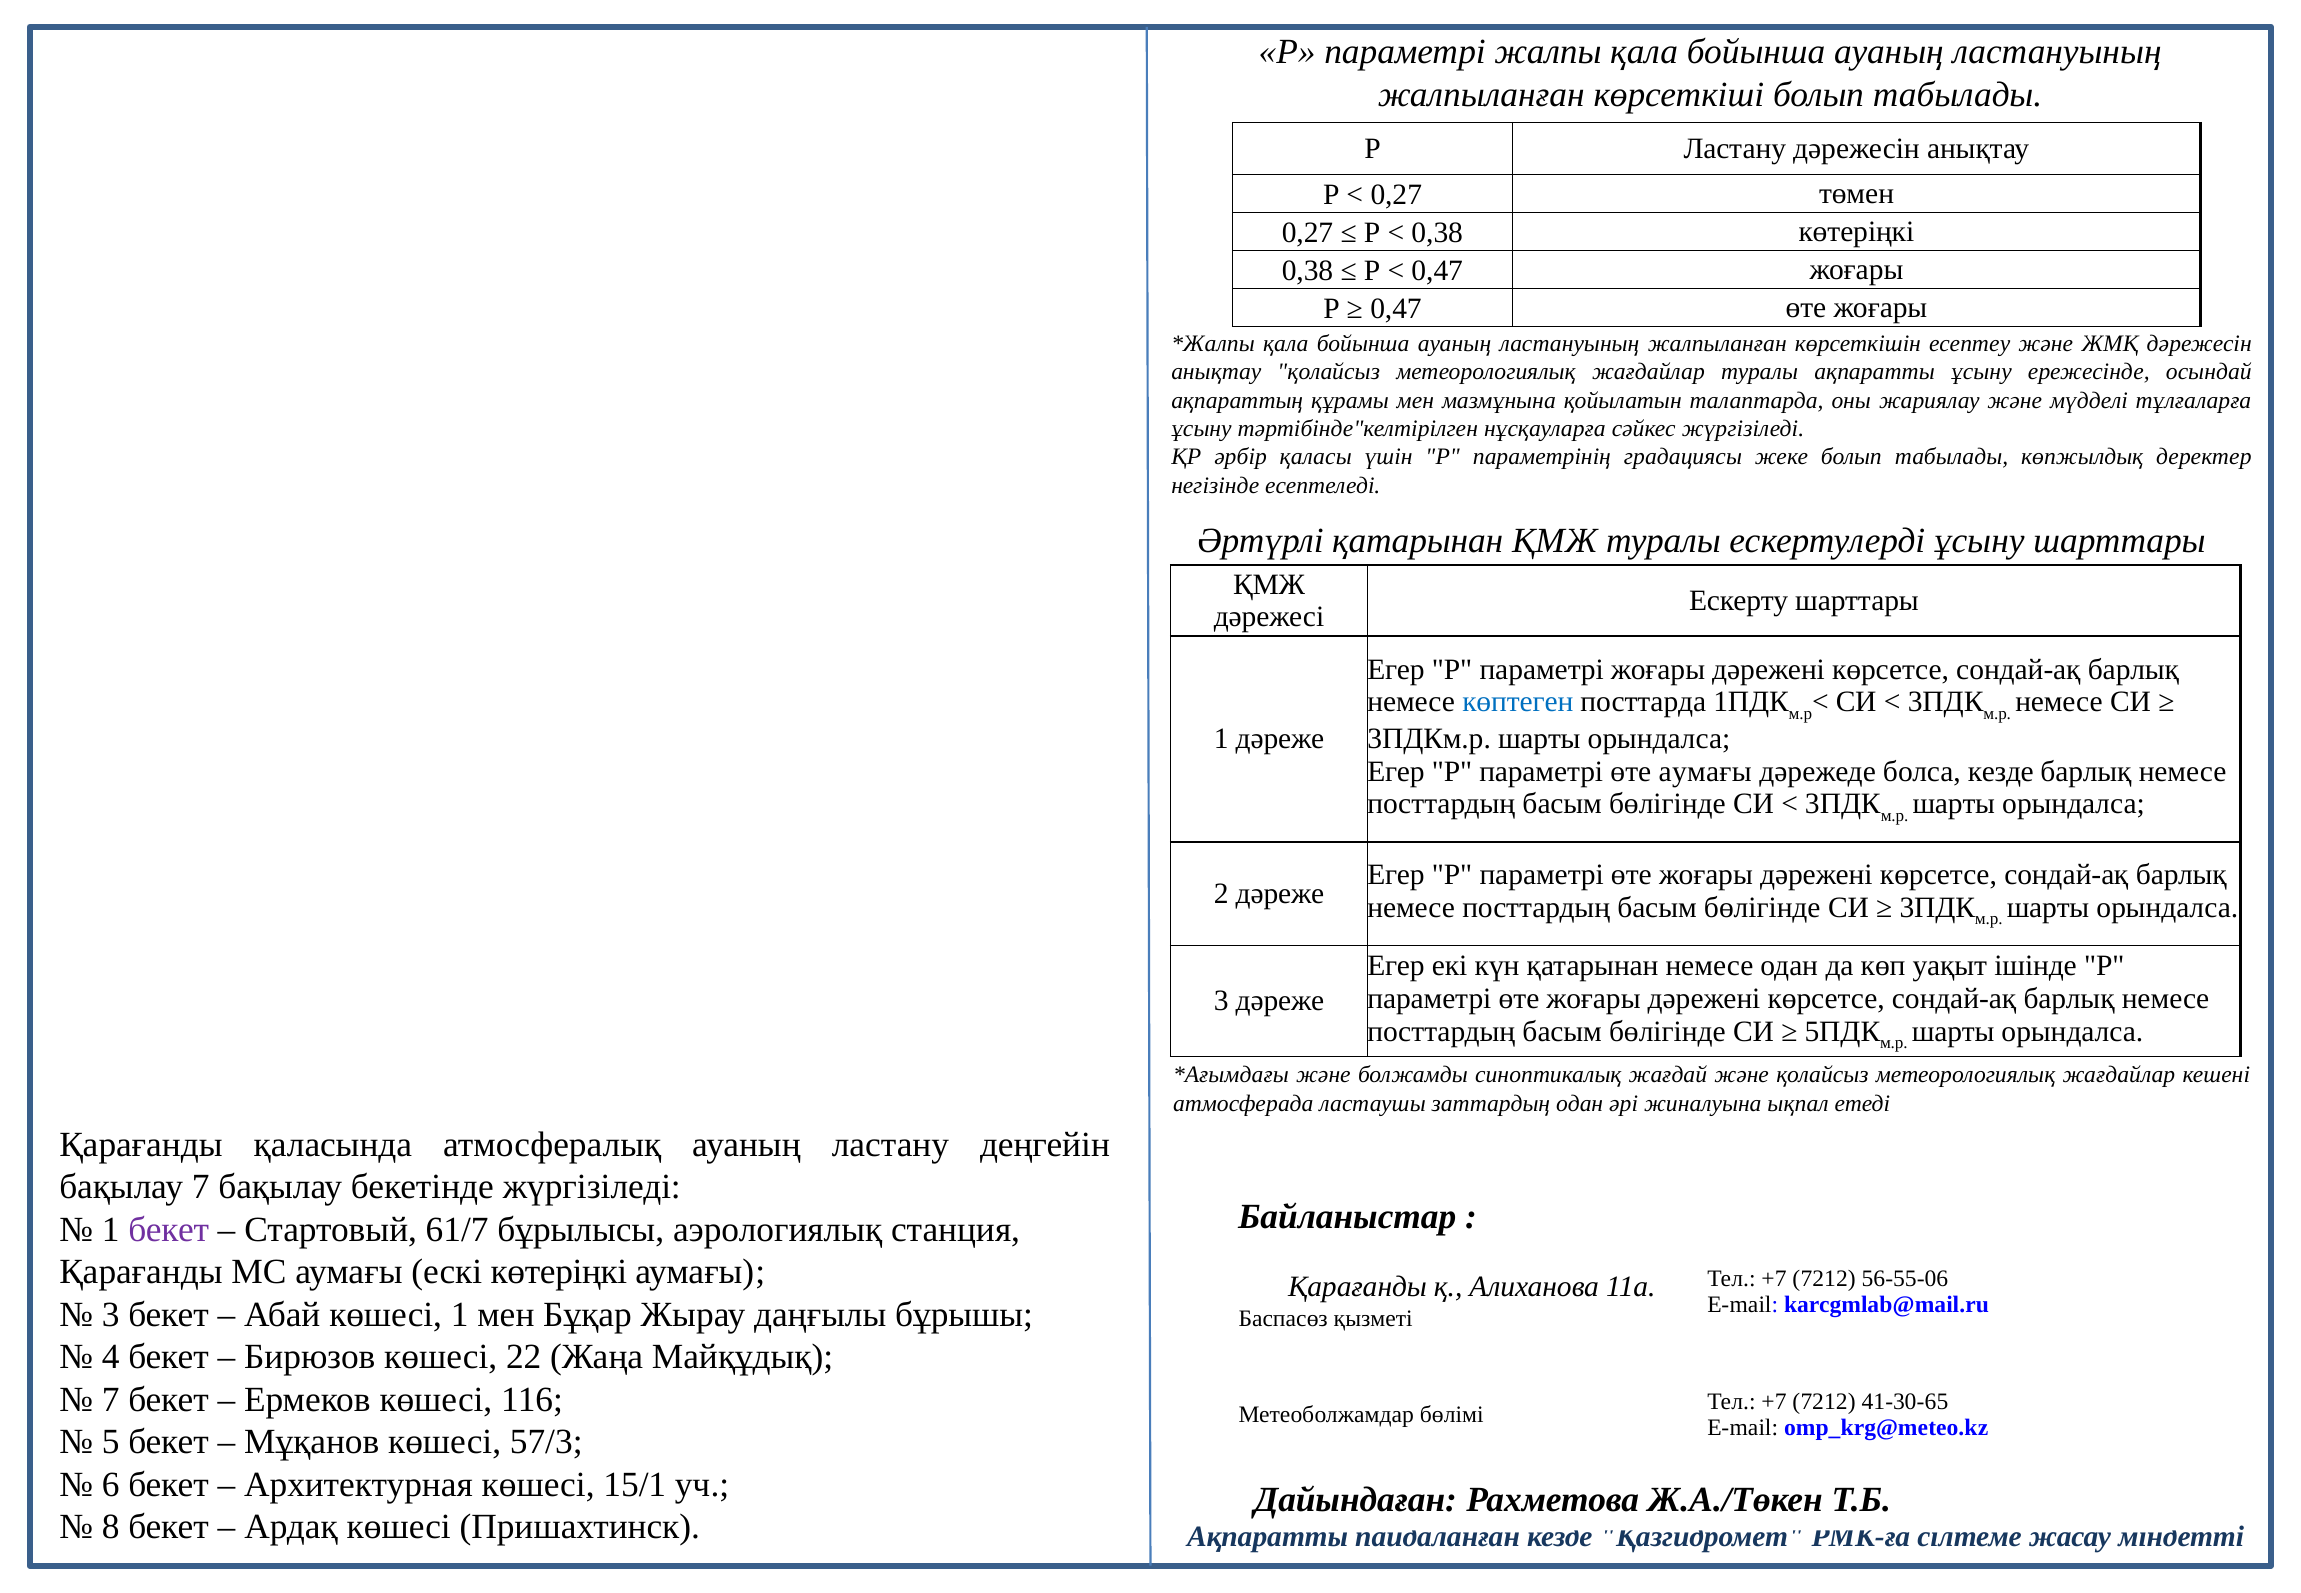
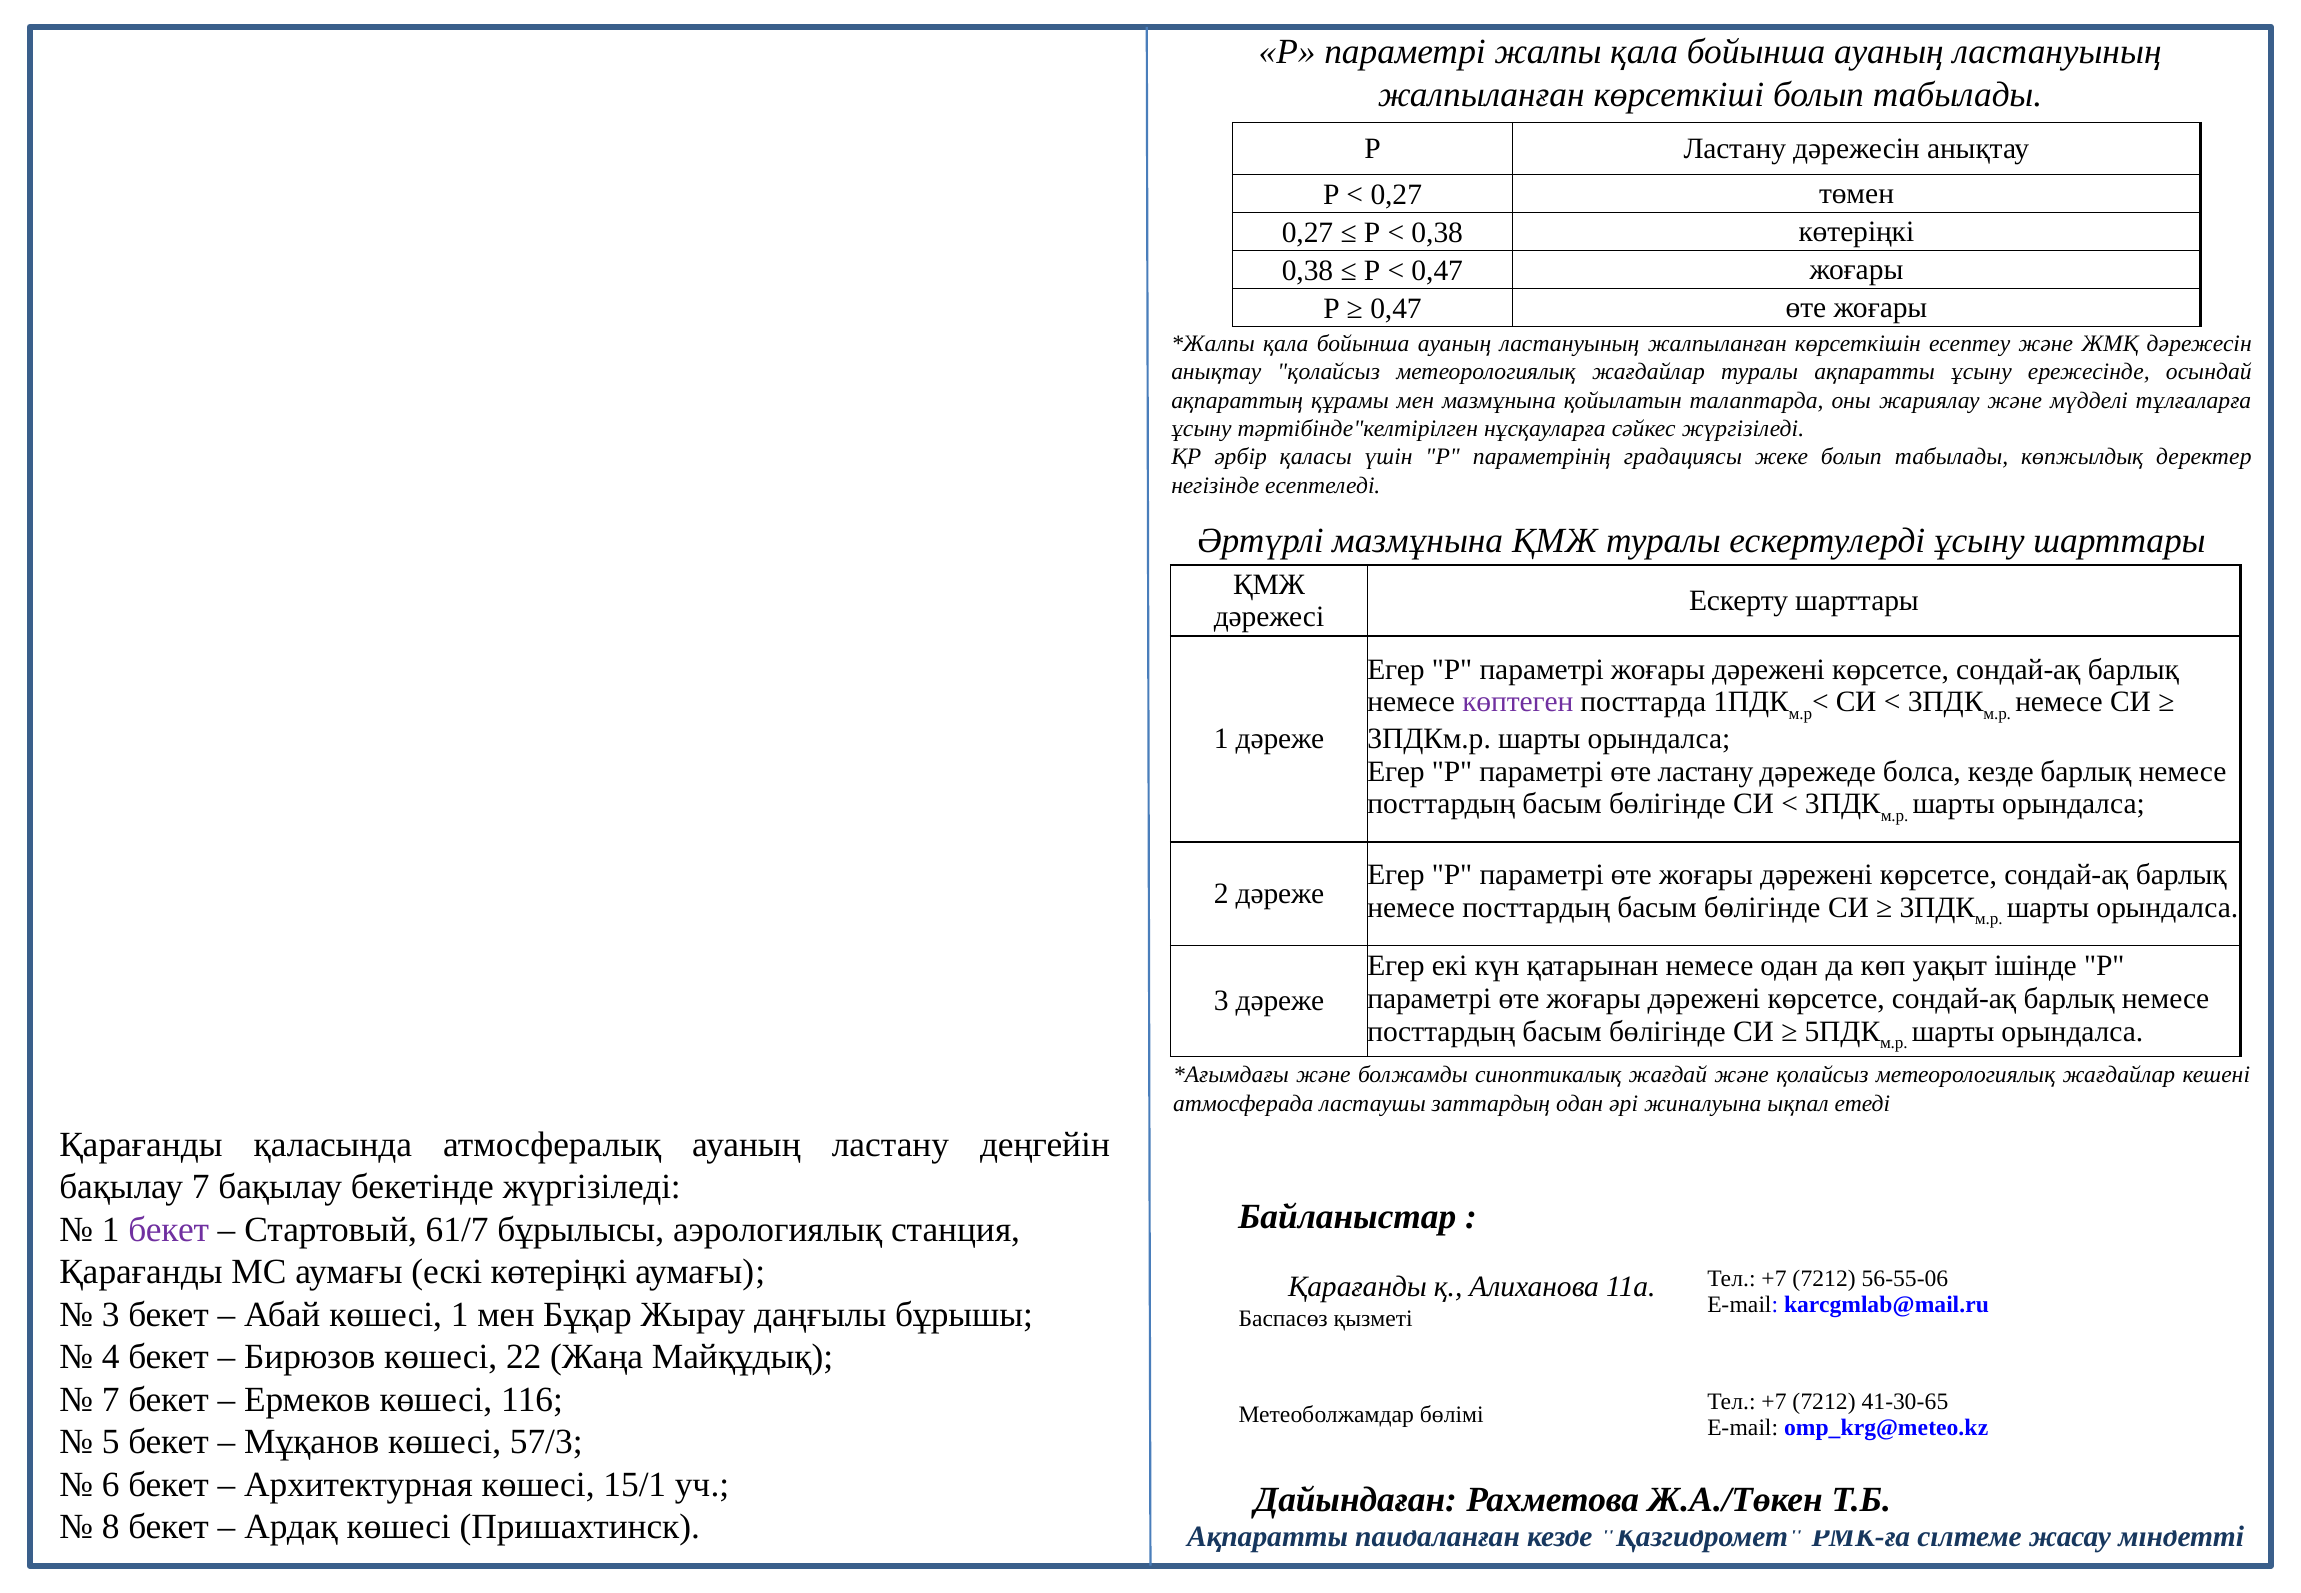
Әртүрлі қатарынан: қатарынан -> мазмұнына (1418, 541)
көптеген colour: blue -> purple (1518, 702)
өте аумағы: аумағы -> ластану (1705, 772)
